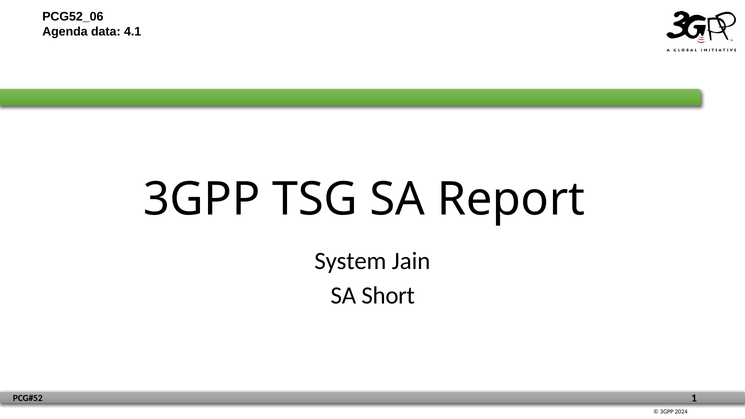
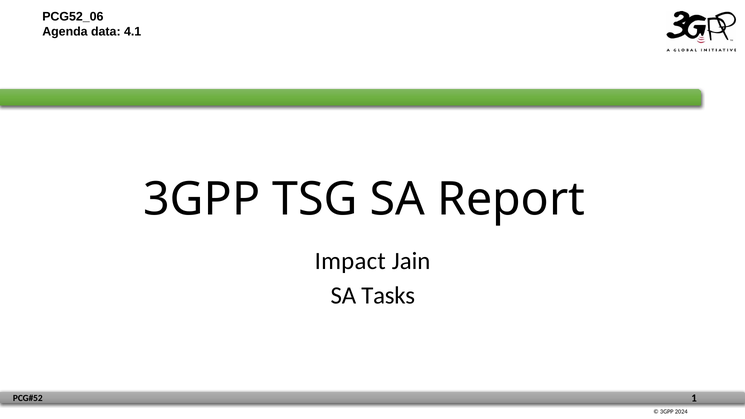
System: System -> Impact (350, 261)
Short: Short -> Tasks (388, 296)
